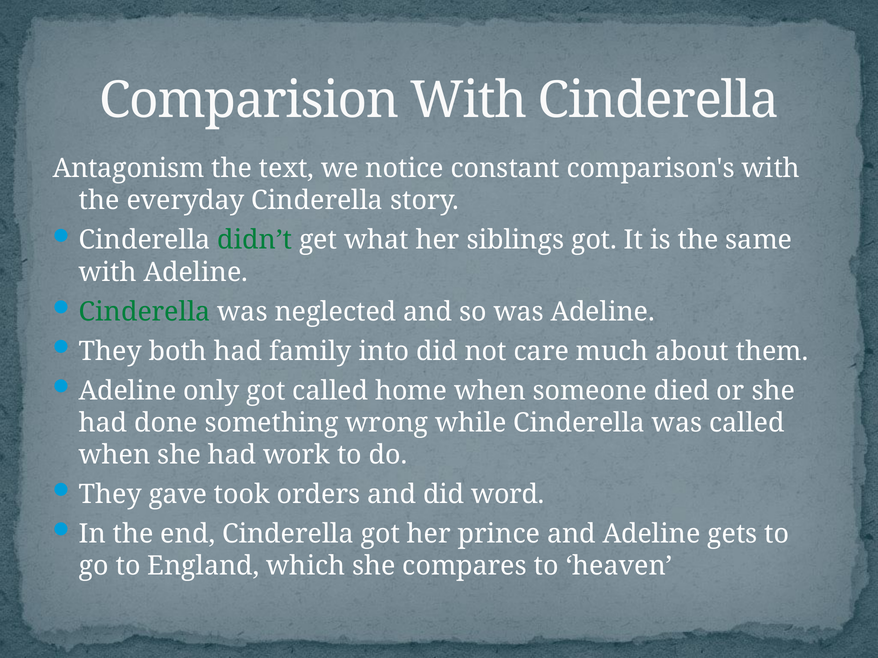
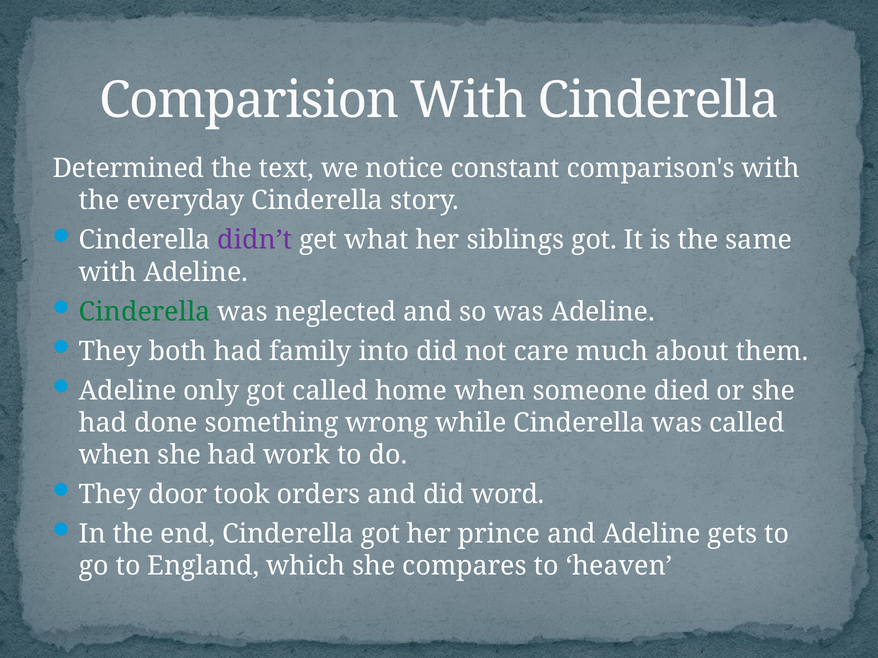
Antagonism: Antagonism -> Determined (128, 169)
didn’t colour: green -> purple (255, 240)
gave: gave -> door (178, 495)
